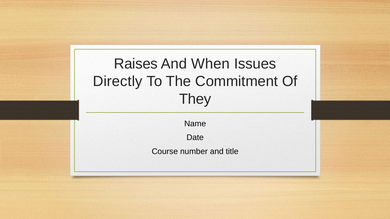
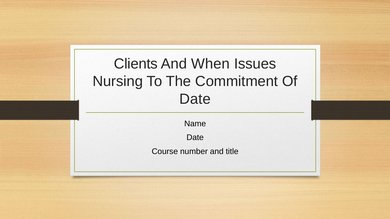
Raises: Raises -> Clients (136, 64)
Directly: Directly -> Nursing (118, 82)
They: They -> Date (195, 99)
